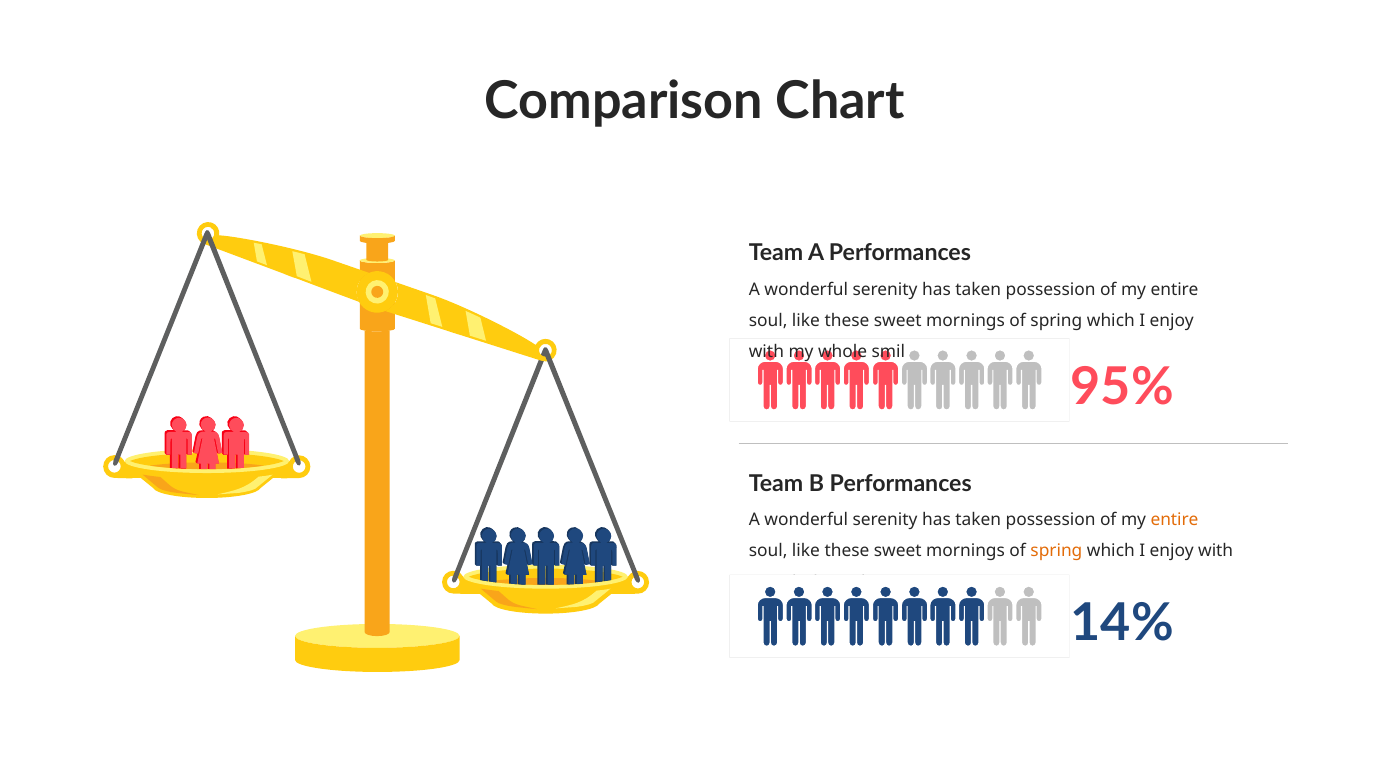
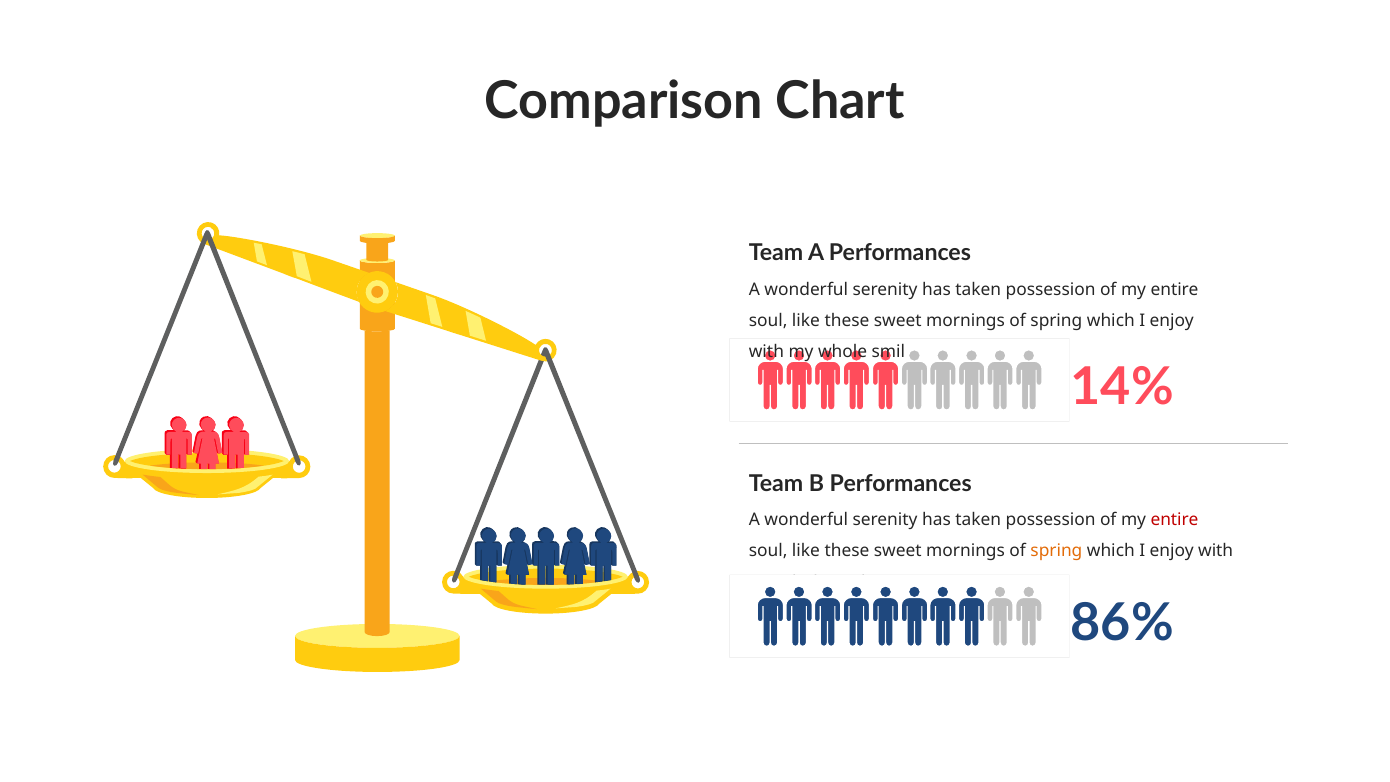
95%: 95% -> 14% (1122, 387)
entire colour: orange -> red (1175, 520)
14%: 14% -> 86% (1122, 623)
